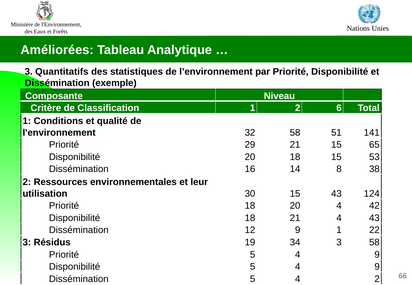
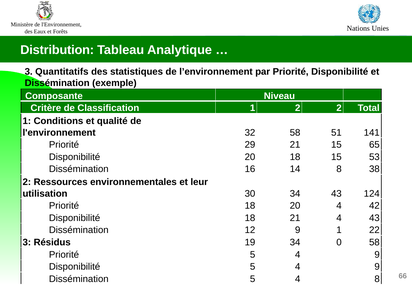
Améliorées: Améliorées -> Distribution (57, 50)
2 6: 6 -> 2 (339, 108)
30 15: 15 -> 34 (295, 194)
34 3: 3 -> 0 (339, 243)
4 2: 2 -> 8 (377, 279)
